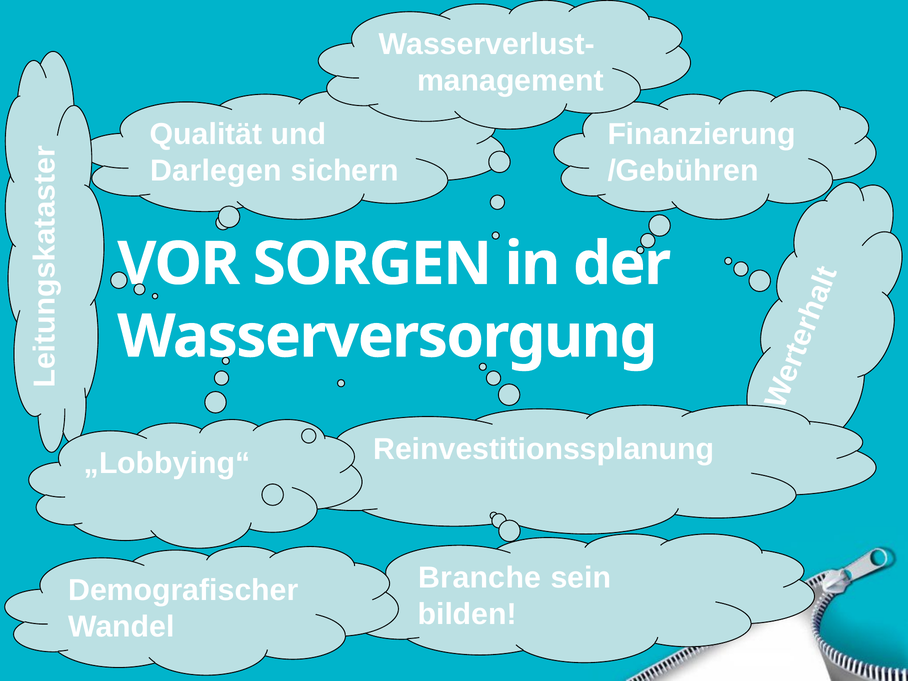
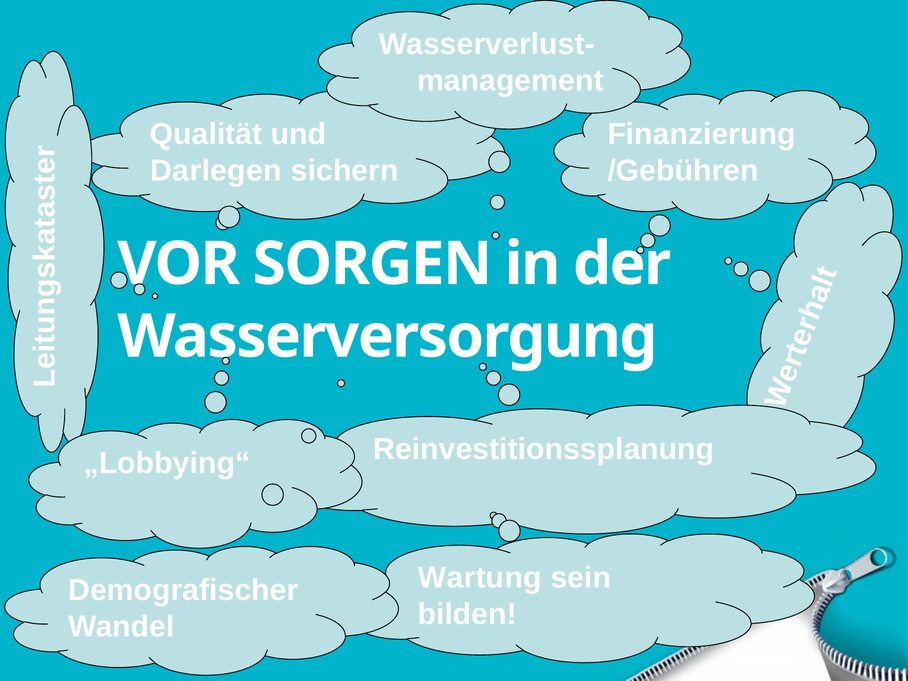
Branche: Branche -> Wartung (480, 578)
